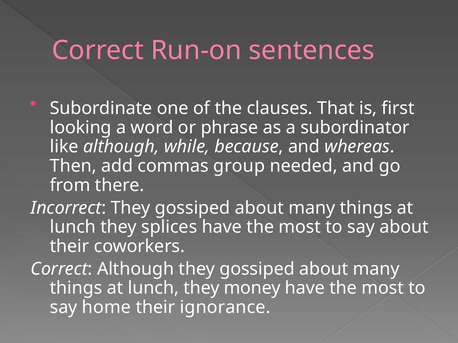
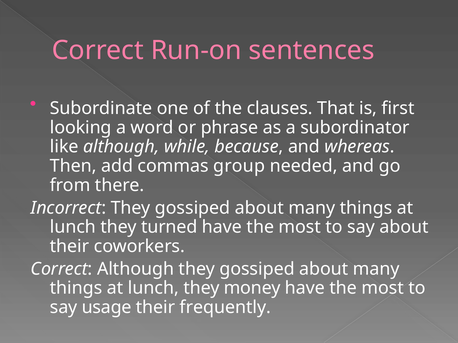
splices: splices -> turned (169, 227)
home: home -> usage (107, 308)
ignorance: ignorance -> frequently (225, 308)
